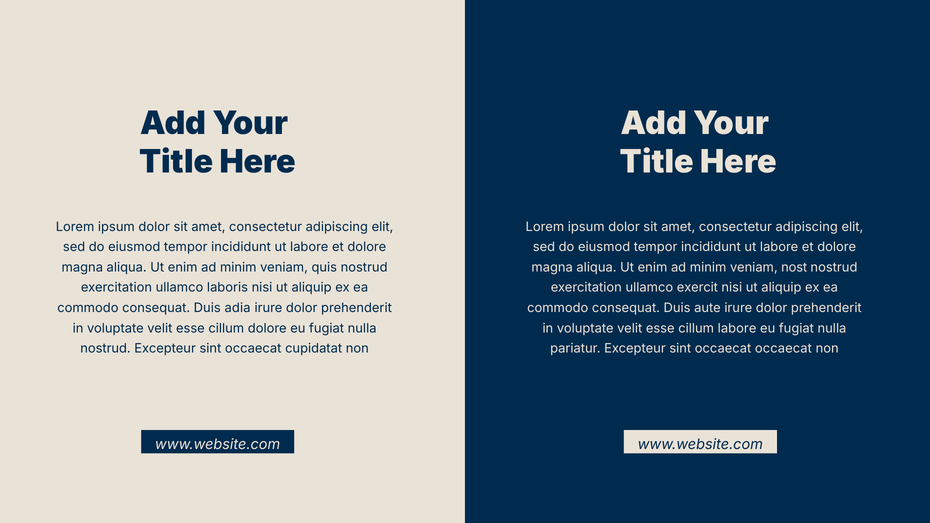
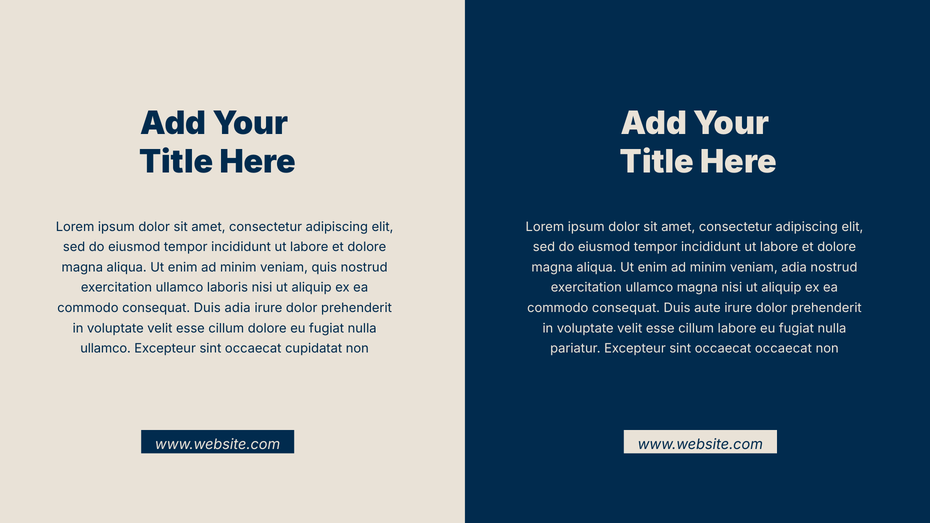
veniam nost: nost -> adia (794, 268)
ullamco exercit: exercit -> magna (697, 288)
nostrud: nostrud -> ullamco (106, 349)
